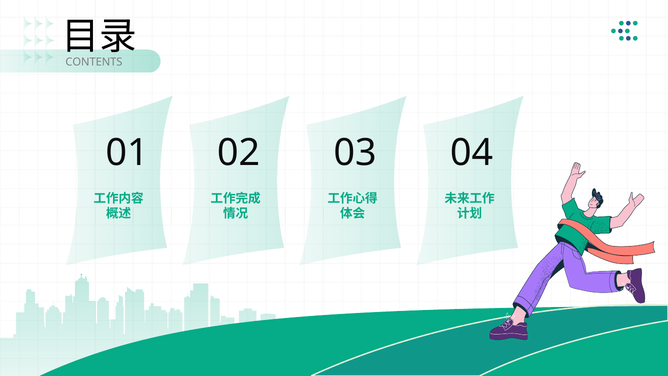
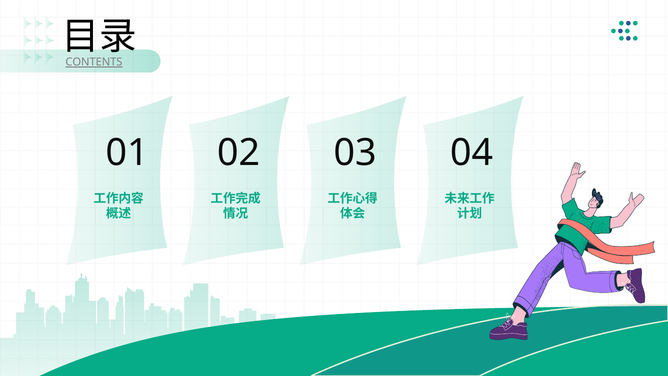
CONTENTS underline: none -> present (94, 62)
